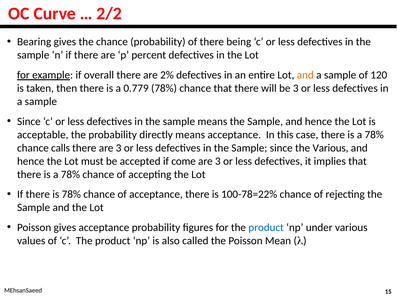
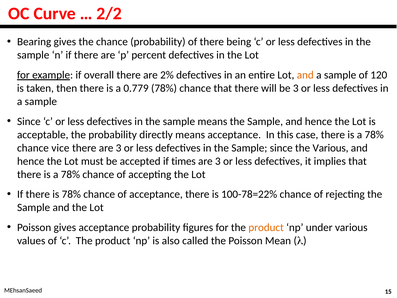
calls: calls -> vice (60, 148)
come: come -> times (184, 161)
product colour: blue -> orange (266, 227)
